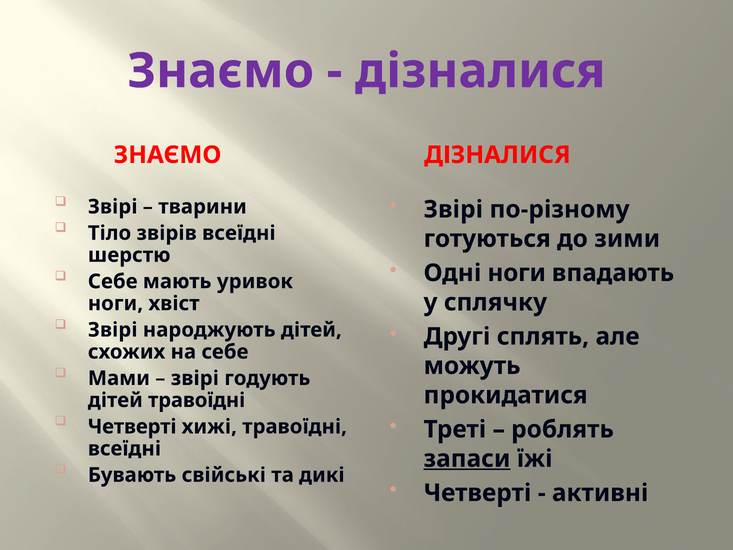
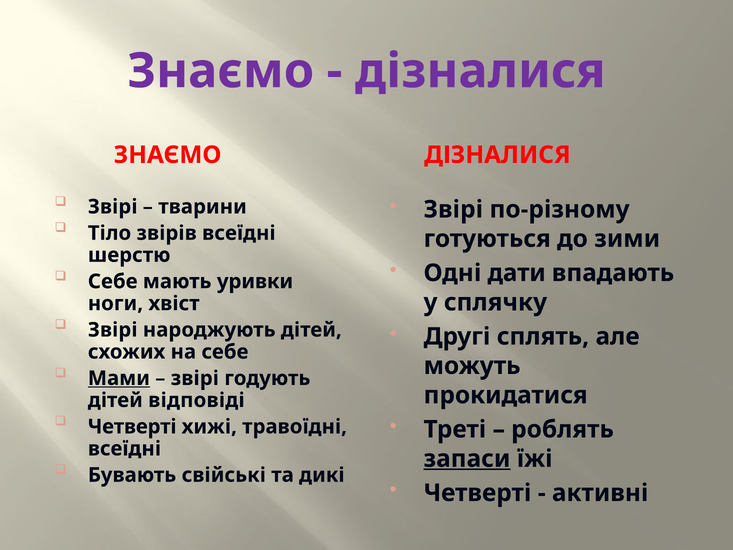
Одні ноги: ноги -> дати (517, 273)
уривок: уривок -> уривки (255, 281)
Мами underline: none -> present (119, 378)
дітей травоїдні: травоїдні -> відповіді (196, 400)
